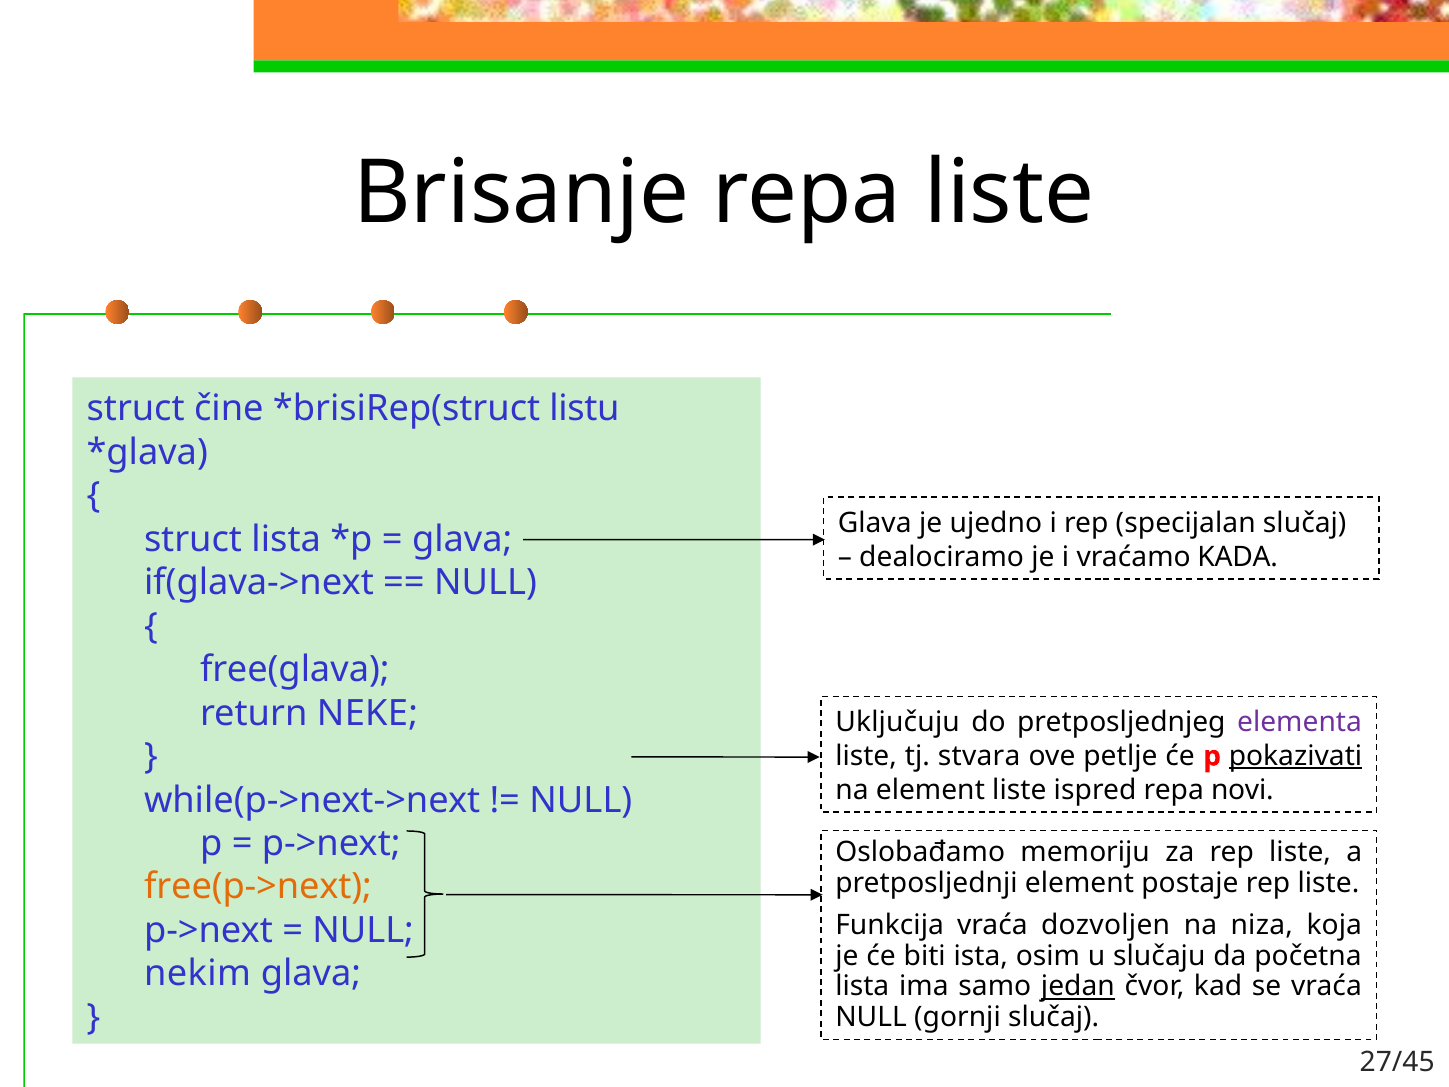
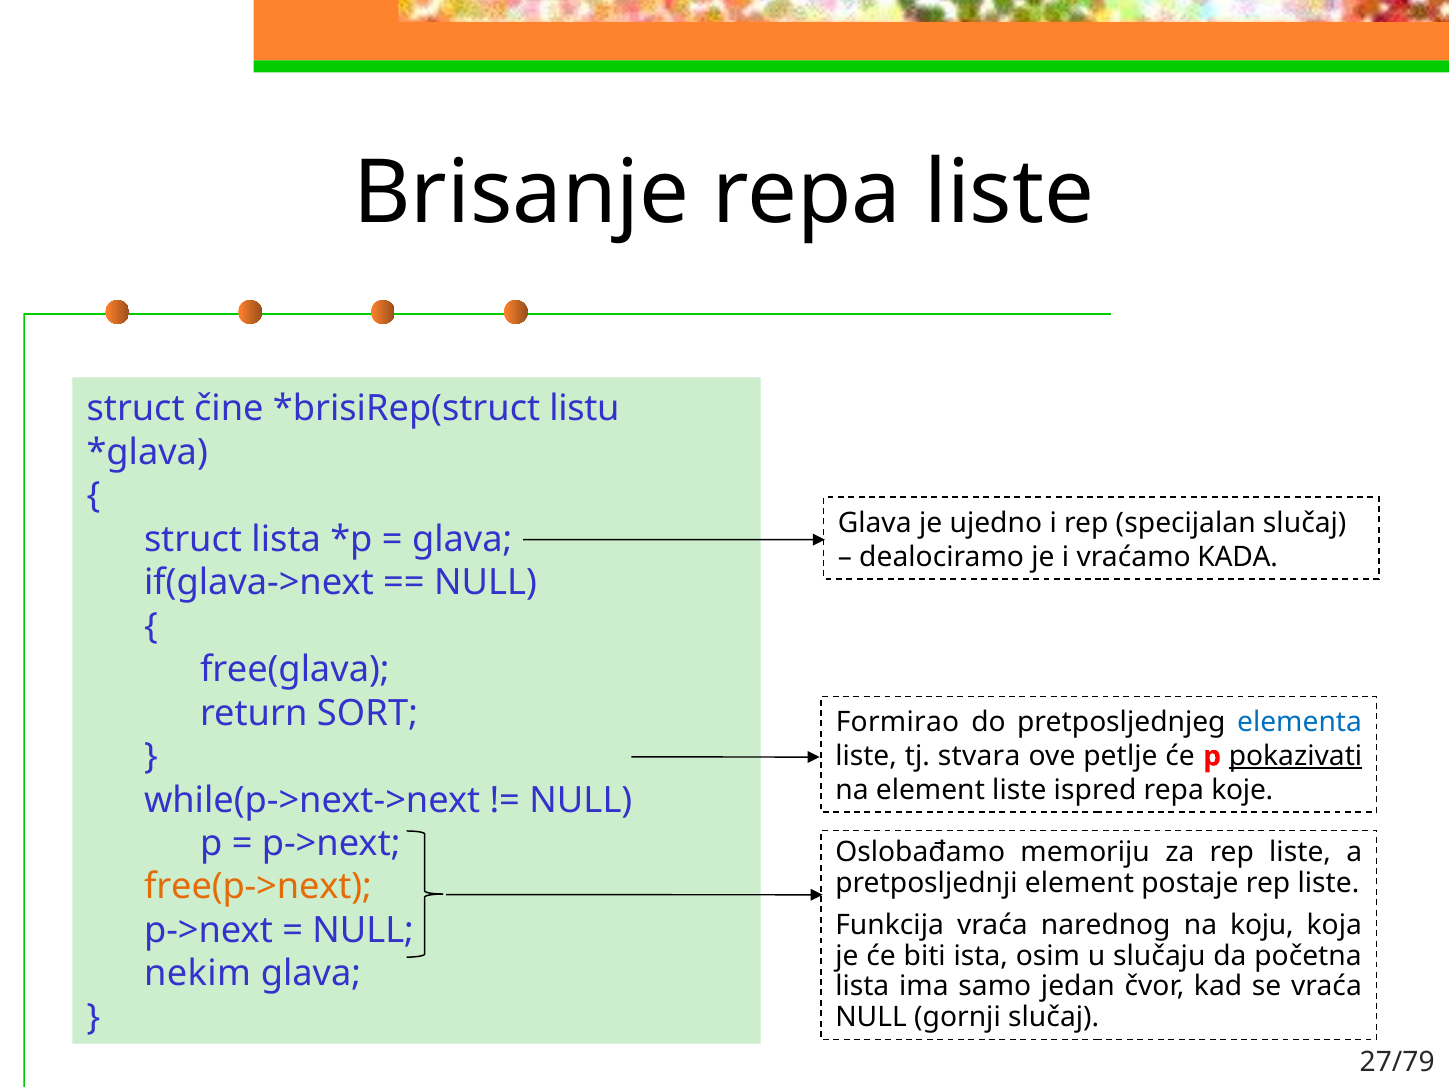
NEKE: NEKE -> SORT (368, 713)
Uključuju: Uključuju -> Formirao (898, 722)
elementa colour: purple -> blue (1300, 722)
novi: novi -> koje (1242, 790)
dozvoljen: dozvoljen -> narednog (1106, 925)
niza: niza -> koju (1262, 925)
jedan underline: present -> none (1078, 986)
27/45: 27/45 -> 27/79 (1397, 1062)
